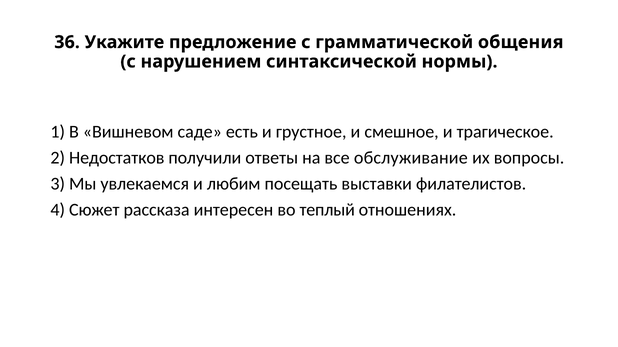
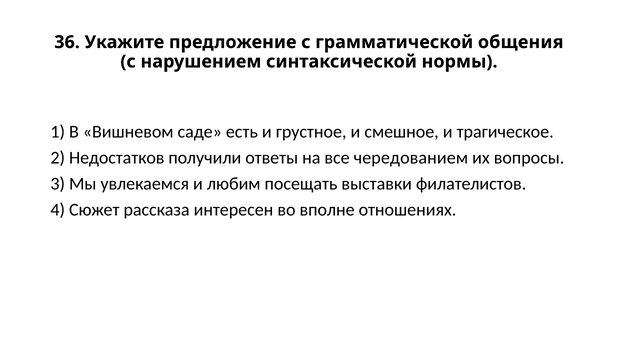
обслуживание: обслуживание -> чередованием (411, 158)
теплый: теплый -> вполне (327, 210)
